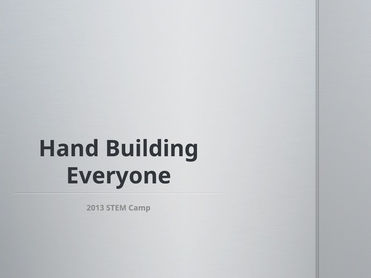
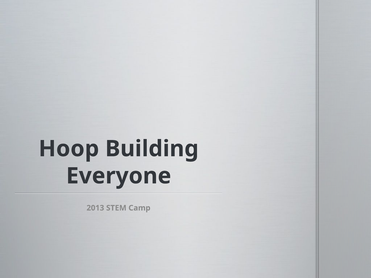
Hand: Hand -> Hoop (69, 149)
